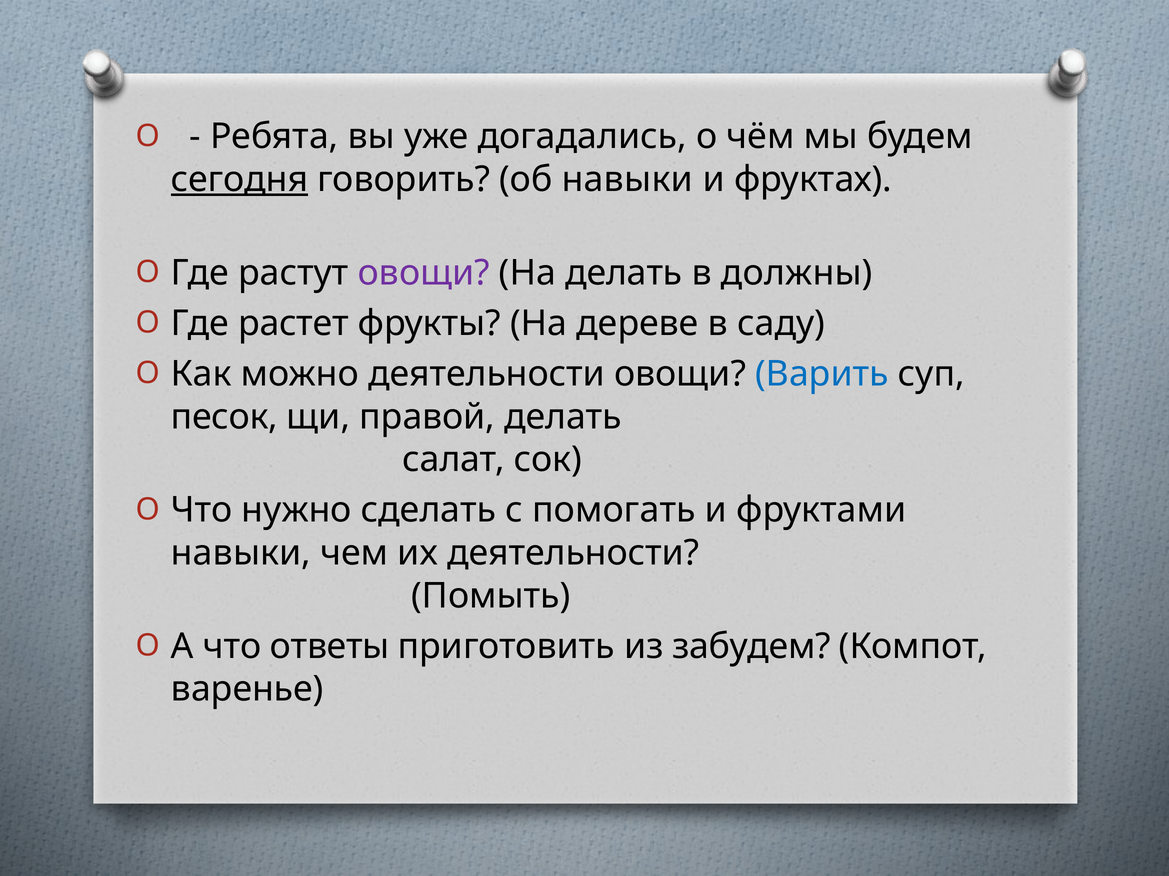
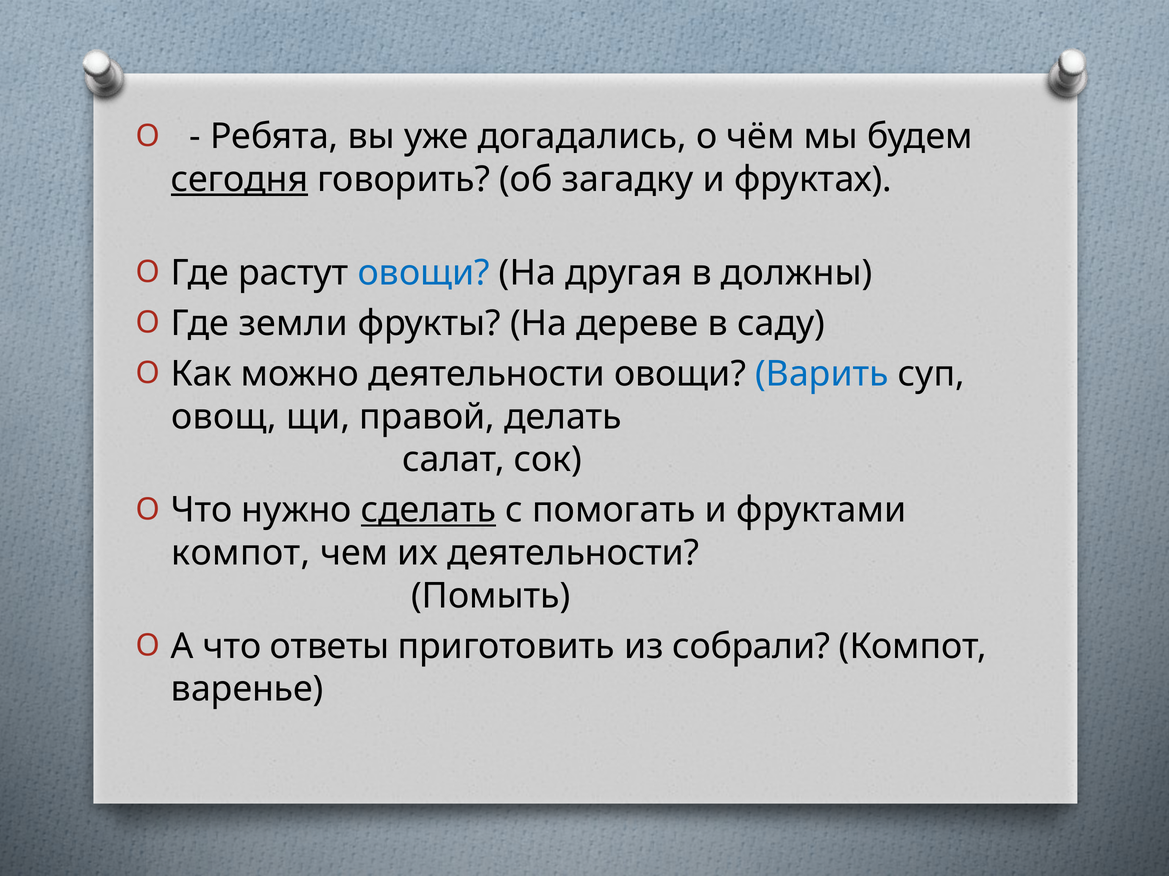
об навыки: навыки -> загадку (628, 180)
овощи colour: purple -> blue (424, 273)
На делать: делать -> другая (624, 273)
растет: растет -> земли (293, 324)
песок: песок -> овощ (224, 417)
сделать underline: none -> present (428, 511)
навыки: навыки -> компот (241, 553)
забудем: забудем -> собрали (751, 647)
